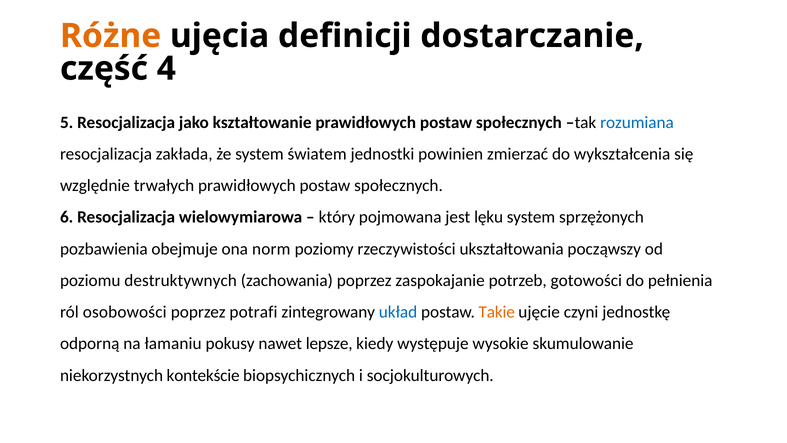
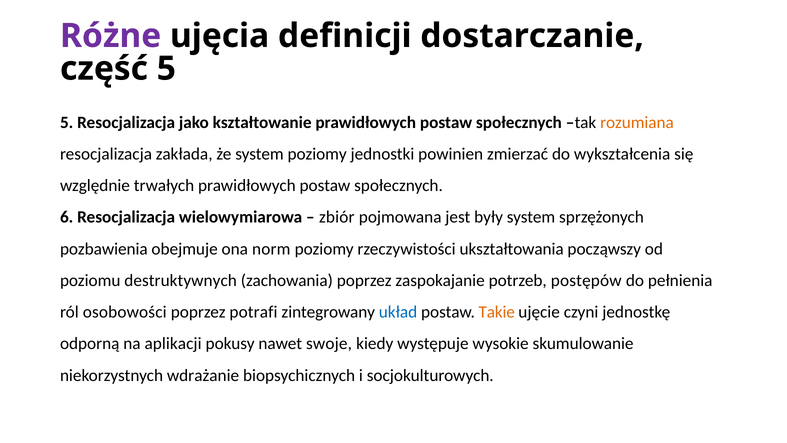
Różne colour: orange -> purple (111, 36)
część 4: 4 -> 5 (166, 69)
rozumiana colour: blue -> orange (637, 122)
system światem: światem -> poziomy (317, 154)
który: który -> zbiór (337, 217)
lęku: lęku -> były (489, 217)
gotowości: gotowości -> postępów (586, 280)
łamaniu: łamaniu -> aplikacji (173, 344)
lepsze: lepsze -> swoje (329, 344)
kontekście: kontekście -> wdrażanie (203, 375)
